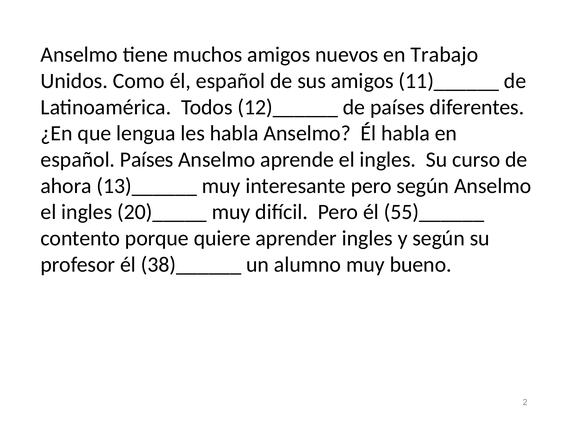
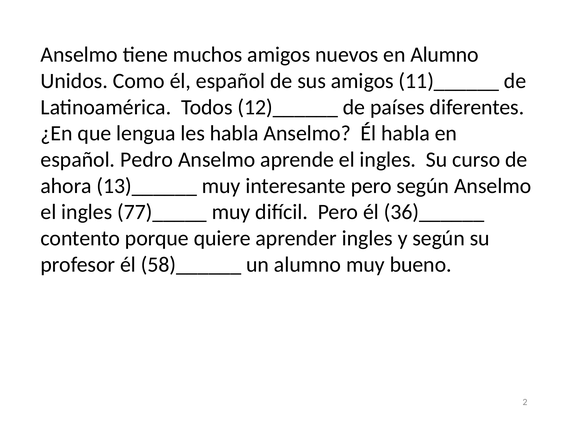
en Trabajo: Trabajo -> Alumno (445, 55)
español Países: Países -> Pedro (147, 160)
20)_____: 20)_____ -> 77)_____ (162, 212)
55)______: 55)______ -> 36)______ (434, 212)
38)______: 38)______ -> 58)______ (191, 264)
